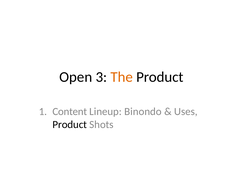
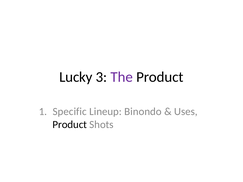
Open: Open -> Lucky (76, 77)
The colour: orange -> purple (122, 77)
Content: Content -> Specific (70, 112)
